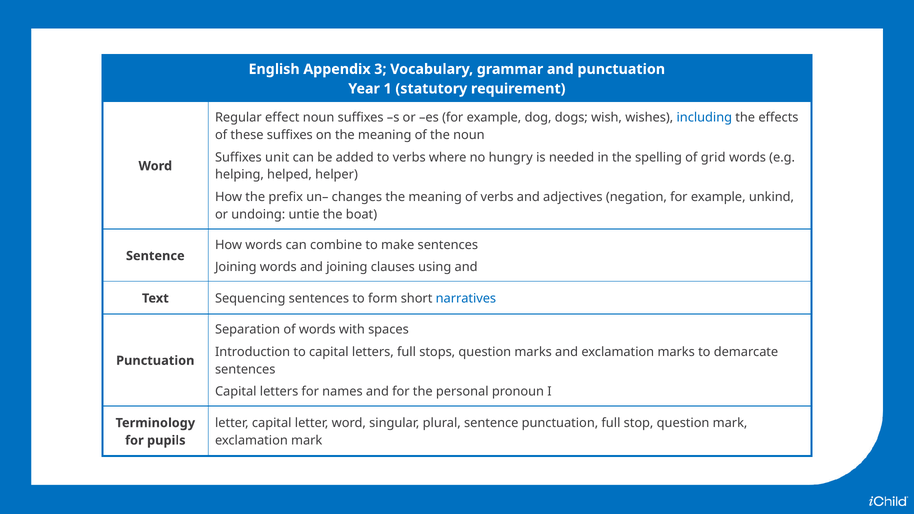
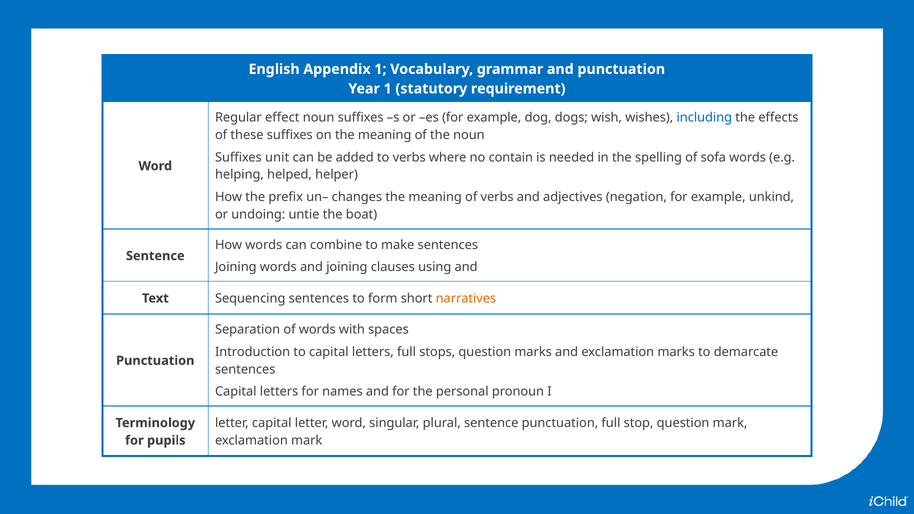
Appendix 3: 3 -> 1 (380, 69)
hungry: hungry -> contain (511, 157)
grid: grid -> sofa (713, 157)
narratives colour: blue -> orange (466, 298)
